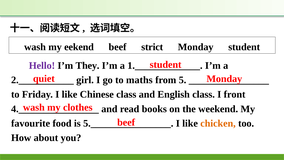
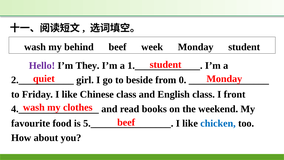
eekend: eekend -> behind (79, 47)
strict: strict -> week (152, 47)
maths: maths -> beside (139, 80)
5: 5 -> 0 (183, 80)
chicken colour: orange -> blue (218, 123)
